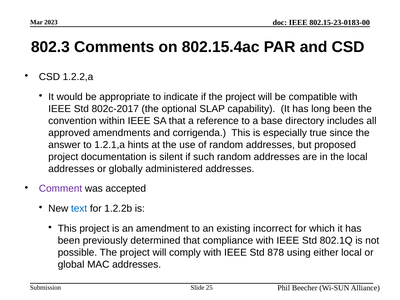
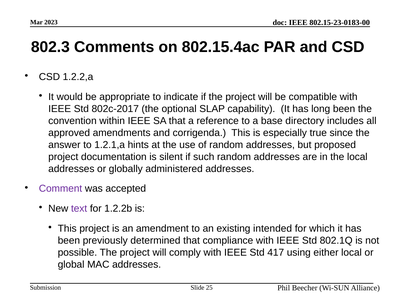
text colour: blue -> purple (79, 209)
incorrect: incorrect -> intended (273, 228)
878: 878 -> 417 (276, 252)
